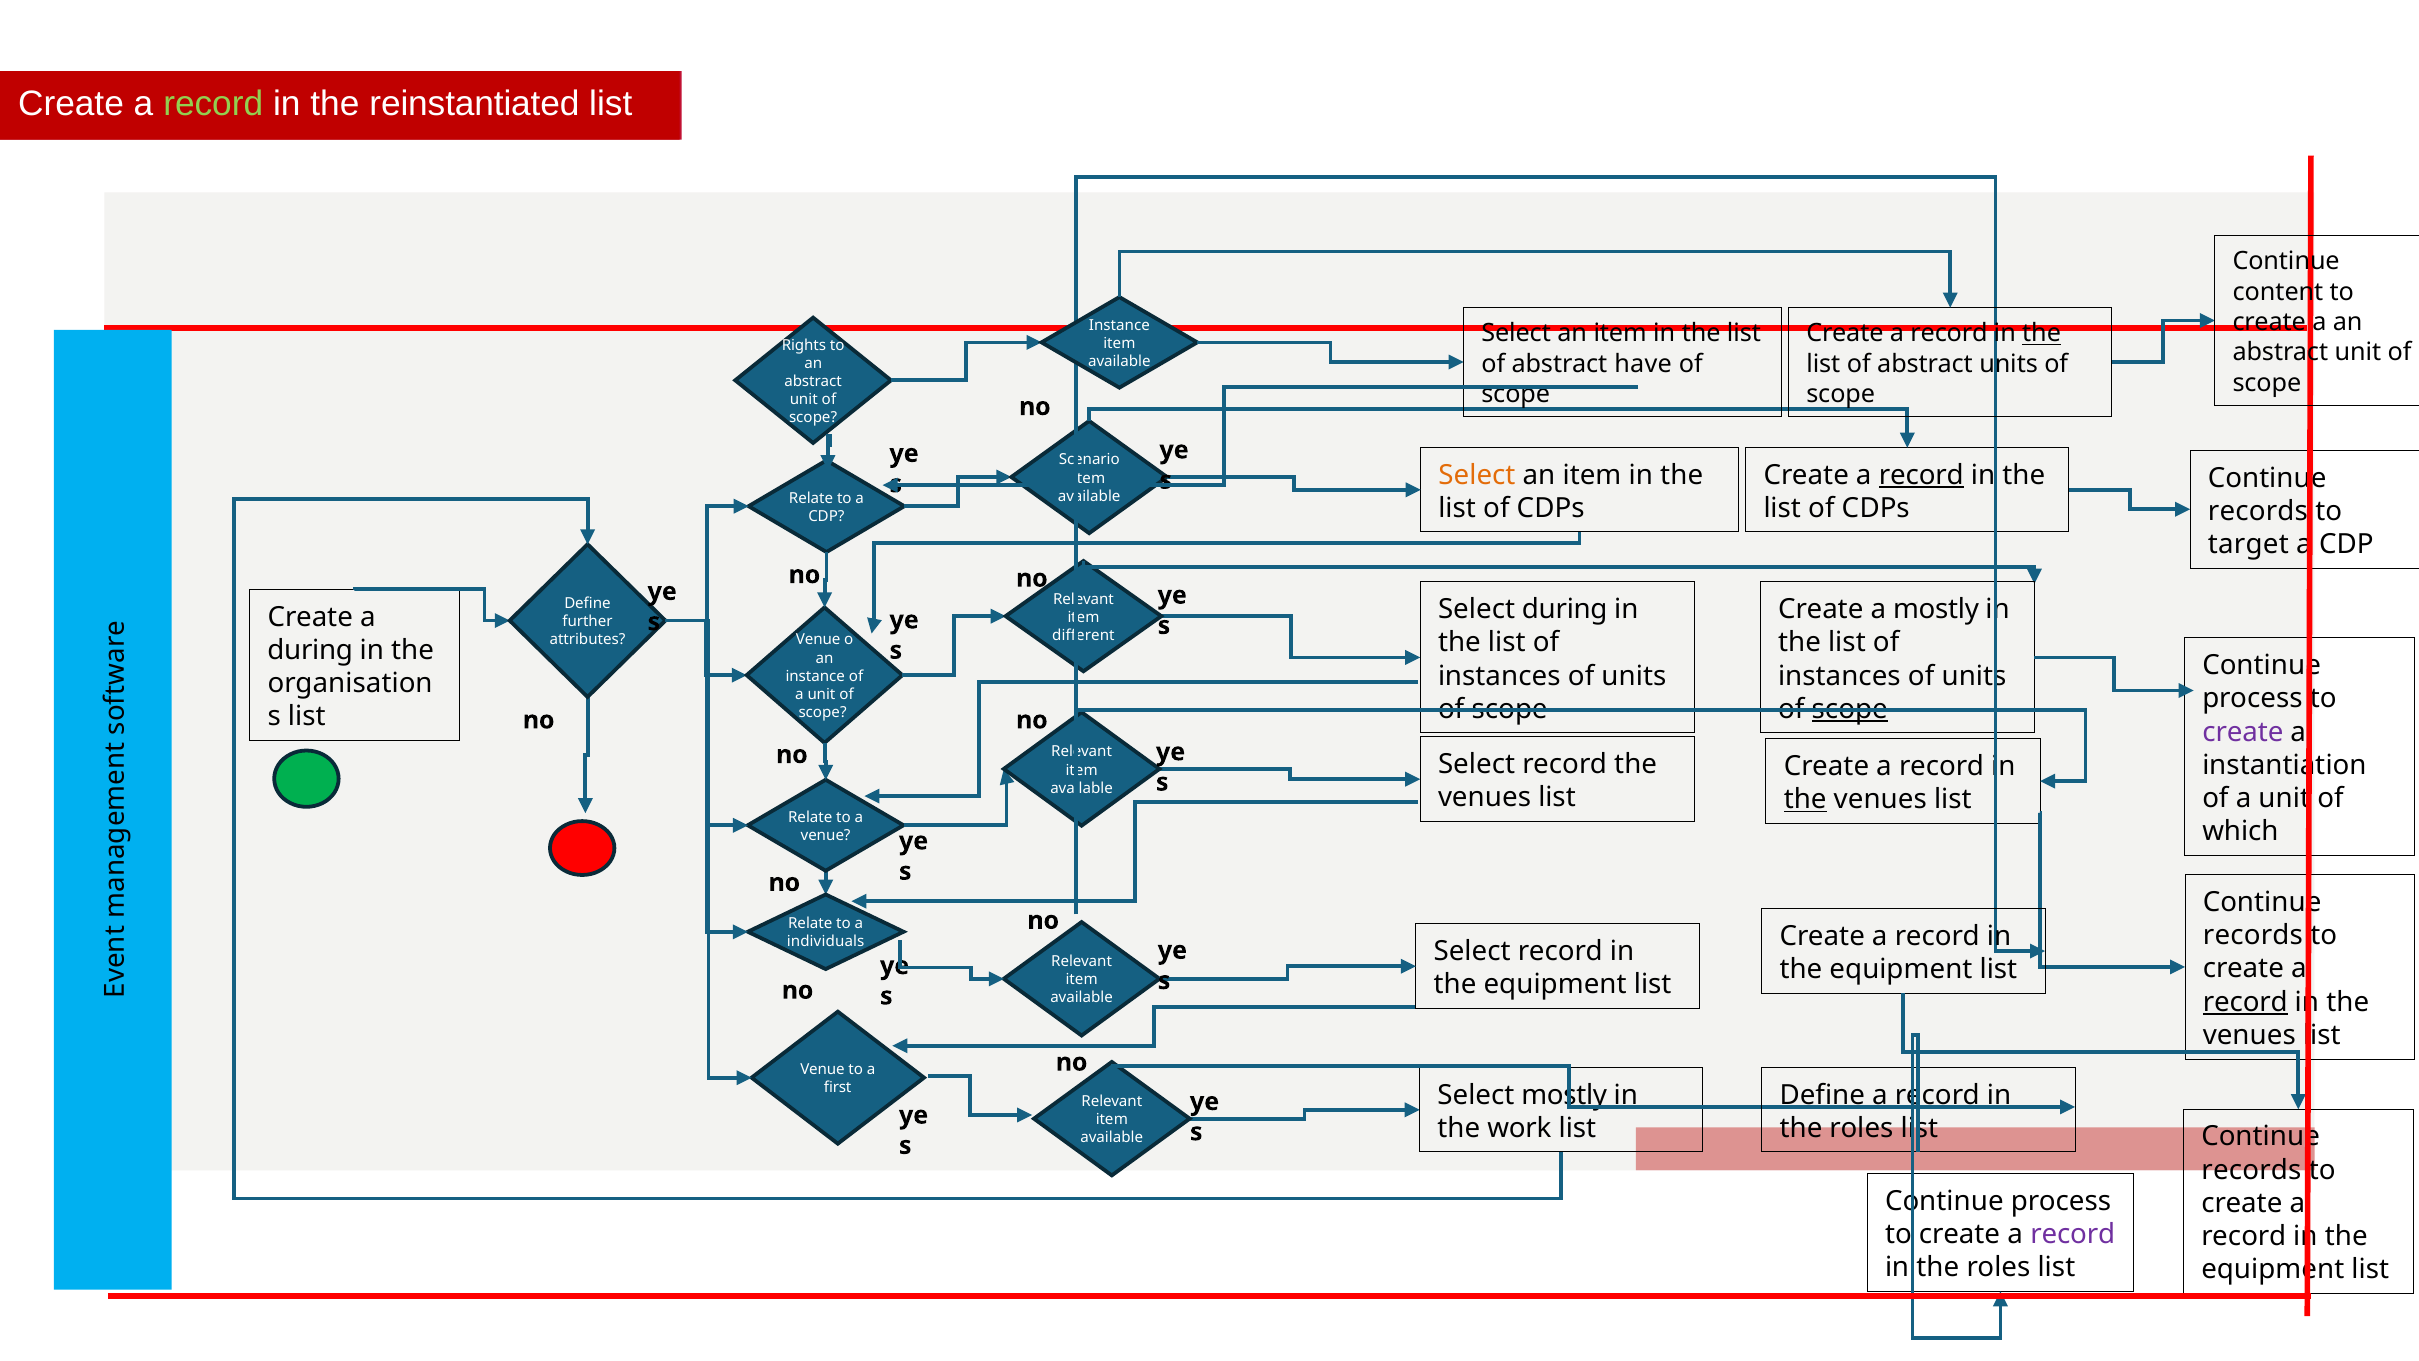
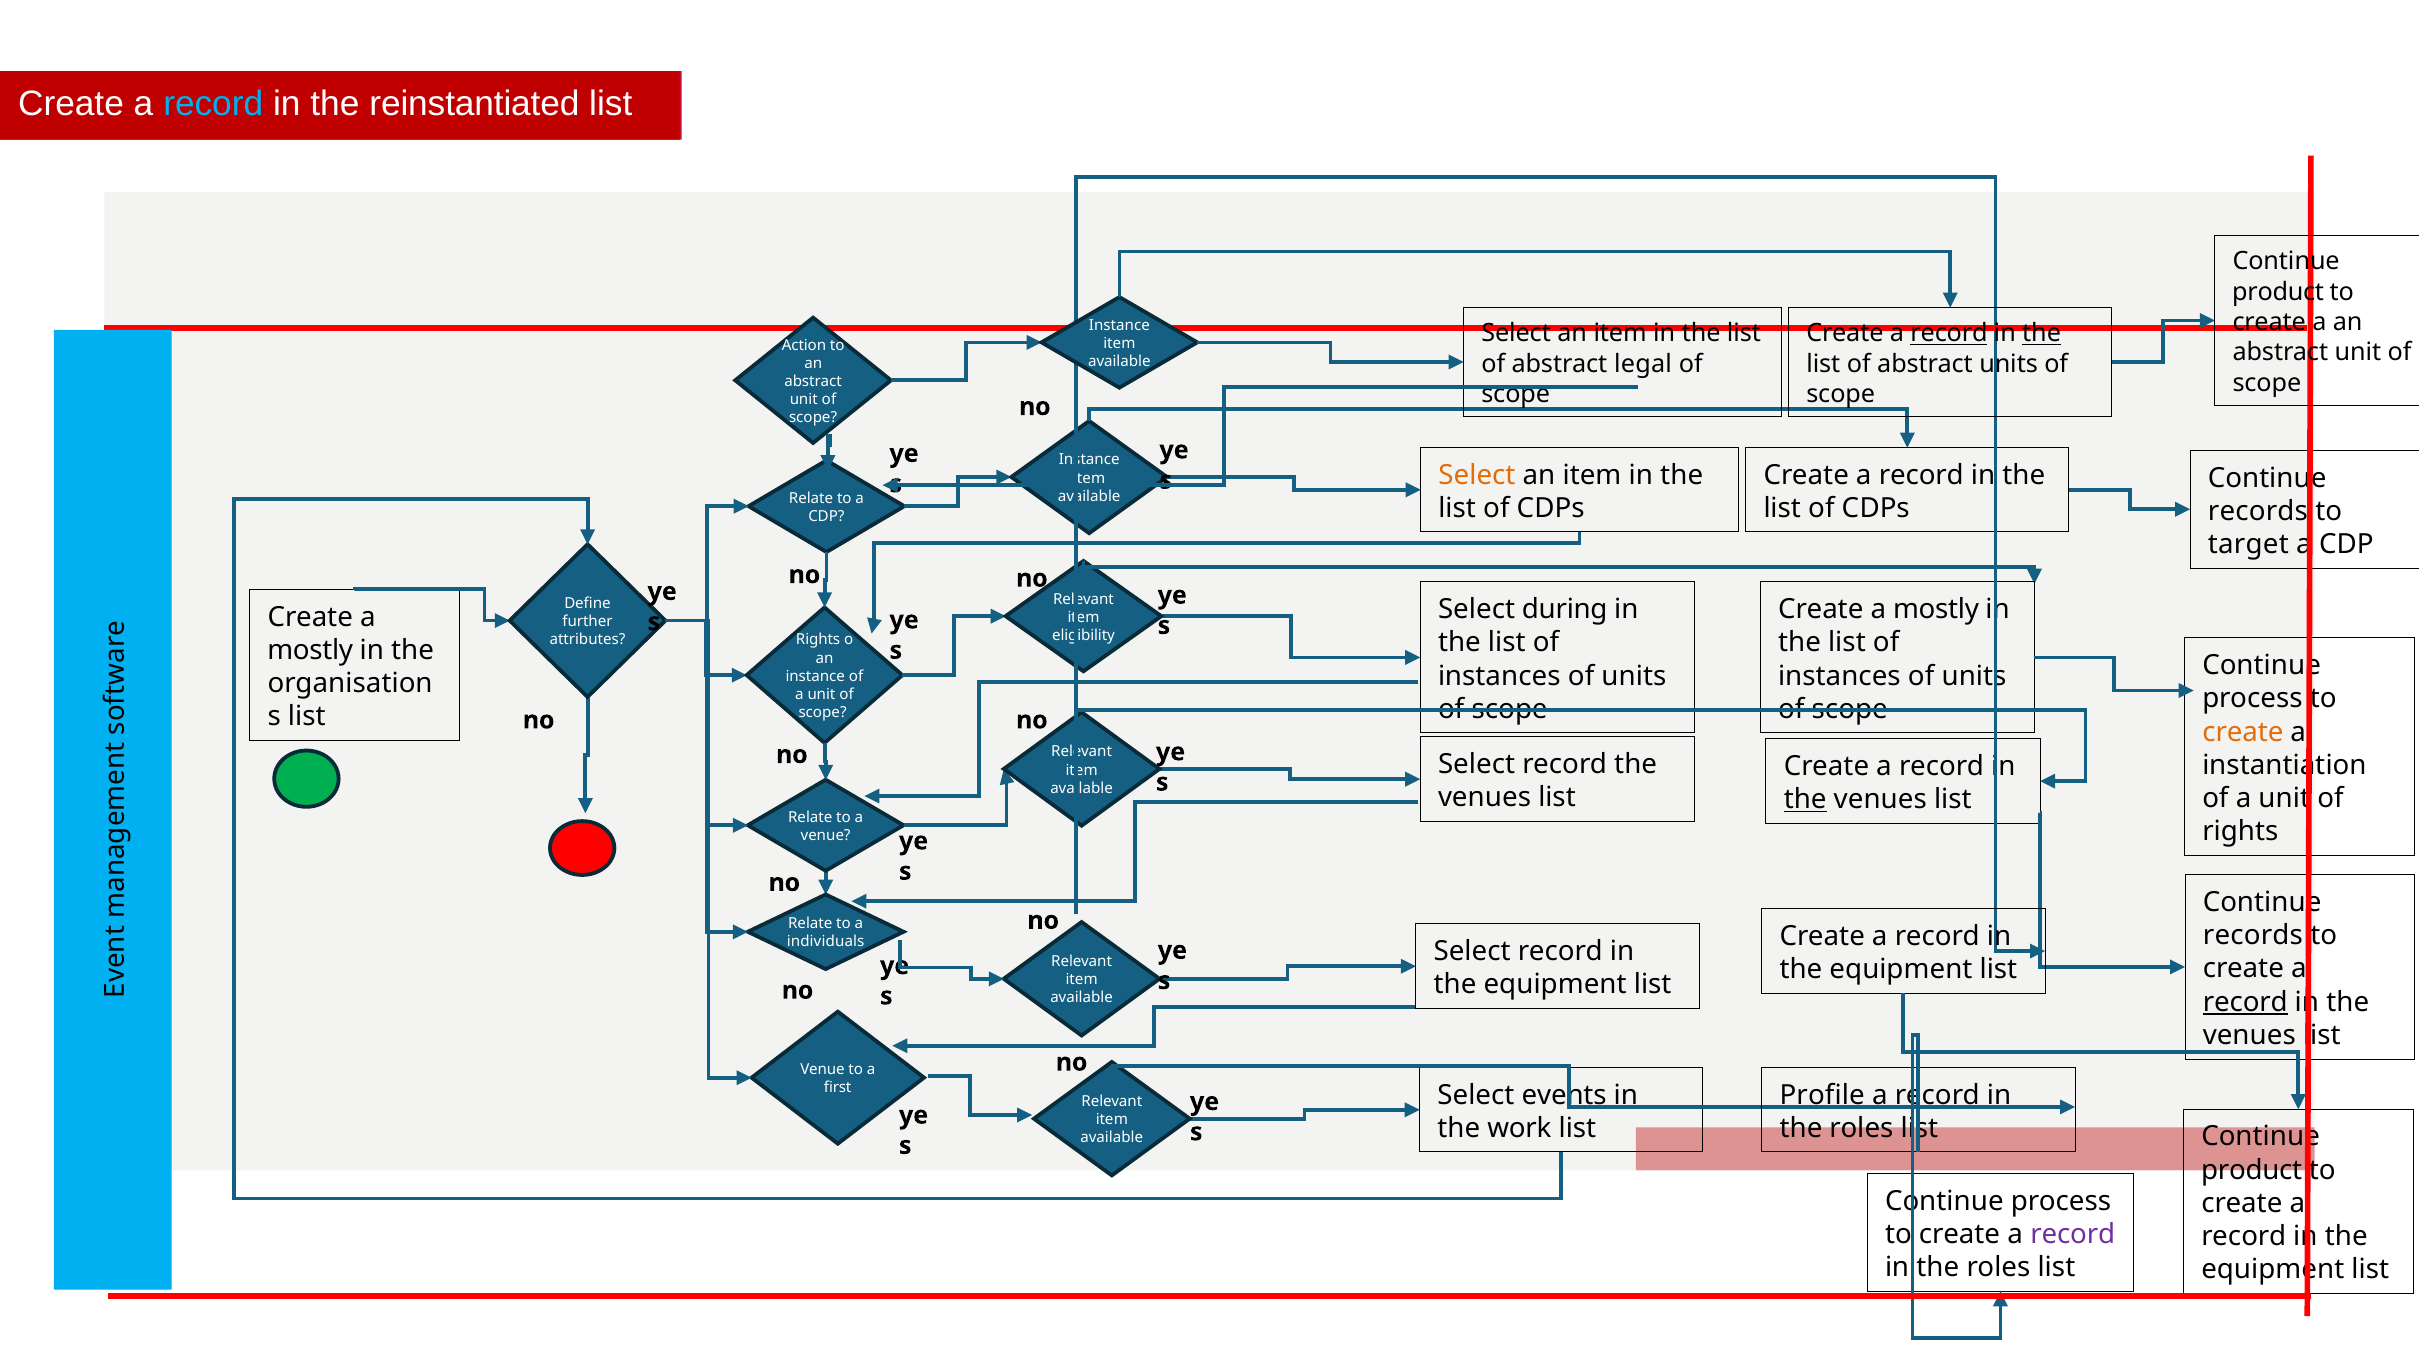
record colour: light green -> light blue (213, 104)
content: content -> product (2278, 292)
record underline: none -> present (1949, 333)
Rights: Rights -> Action (804, 345)
have: have -> legal (1643, 364)
Scenario: Scenario -> Instance (1089, 460)
record underline: present -> none (1921, 475)
different: different -> eligibility (1083, 635)
Venue: Venue -> Rights (818, 640)
during: during -> mostly (310, 650)
scope underline: present -> none (1850, 709)
create colour: purple -> orange (2243, 732)
which: which -> rights (2240, 832)
Select mostly: mostly -> events (1564, 1095)
Define: Define -> Profile (1822, 1095)
records: records -> product (2252, 1170)
